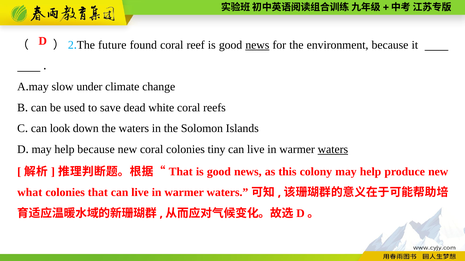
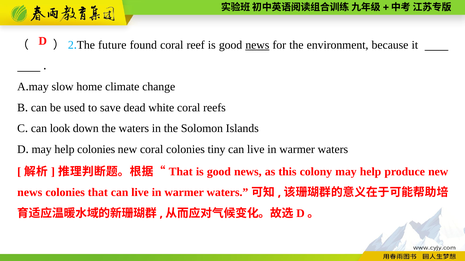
under: under -> home (89, 87)
help because: because -> colonies (96, 150)
waters underline: present -> none (333, 150)
what: what -> news (30, 193)
